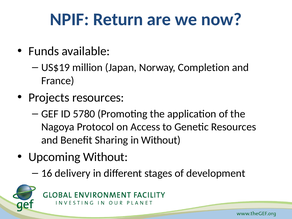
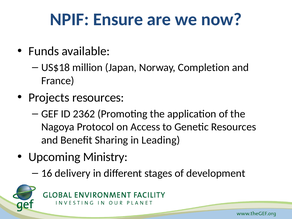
Return: Return -> Ensure (118, 19)
US$19: US$19 -> US$18 (56, 68)
5780: 5780 -> 2362 (84, 114)
in Without: Without -> Leading (161, 140)
Upcoming Without: Without -> Ministry (105, 157)
